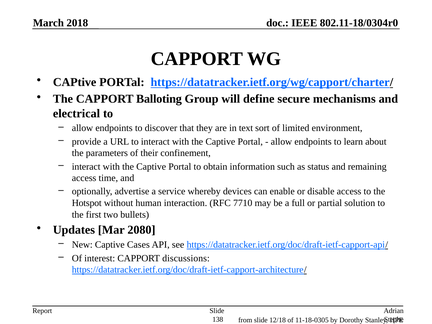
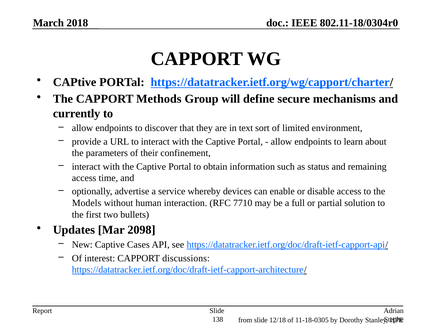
Balloting: Balloting -> Methods (159, 99)
electrical: electrical -> currently (77, 113)
Hotspot: Hotspot -> Models (87, 203)
2080: 2080 -> 2098 (141, 230)
